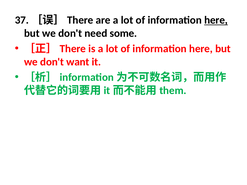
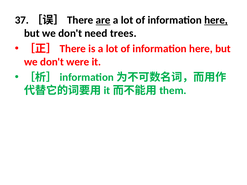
are underline: none -> present (103, 20)
some: some -> trees (123, 33)
want: want -> were (78, 62)
